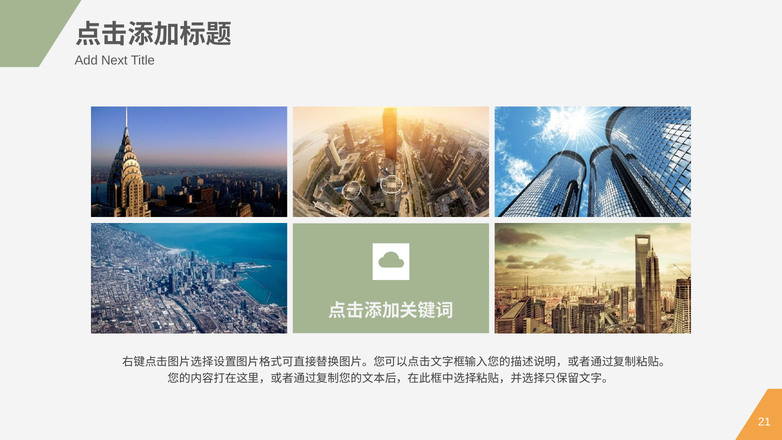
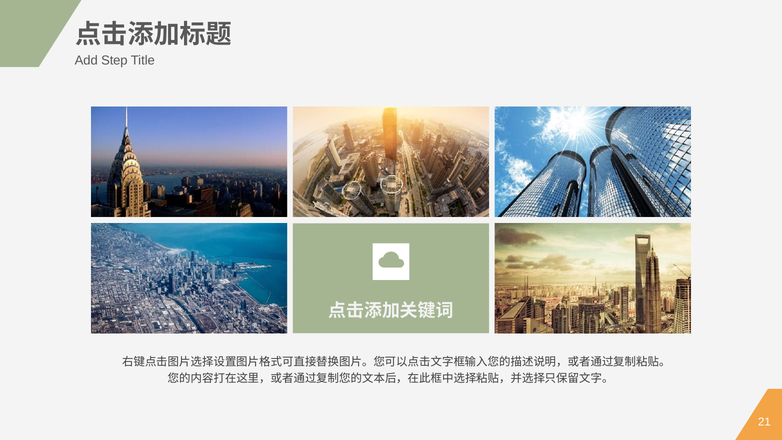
Next: Next -> Step (114, 60)
